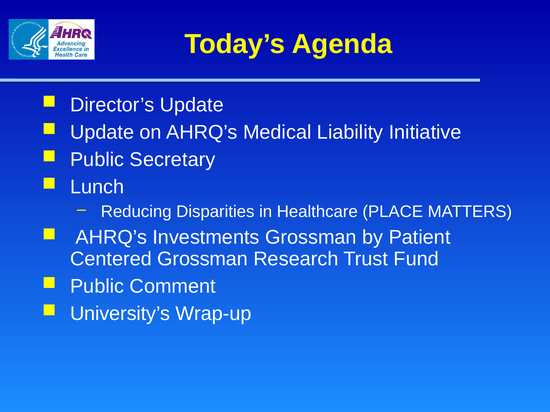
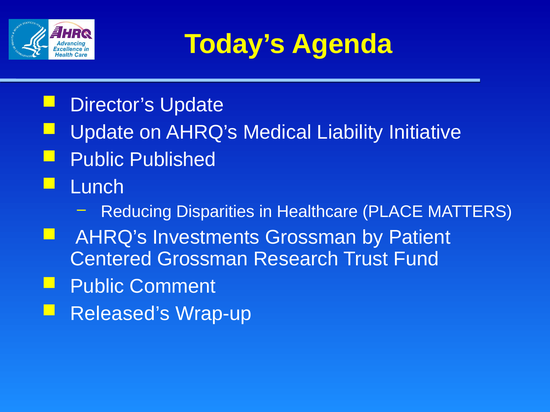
Secretary: Secretary -> Published (173, 160)
University’s: University’s -> Released’s (120, 314)
